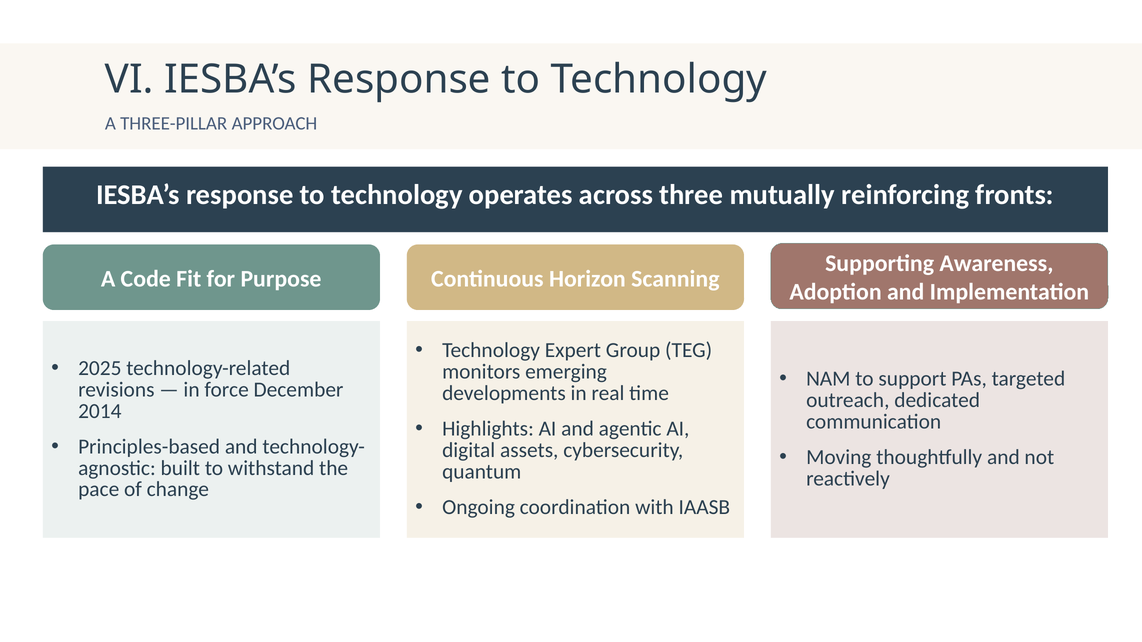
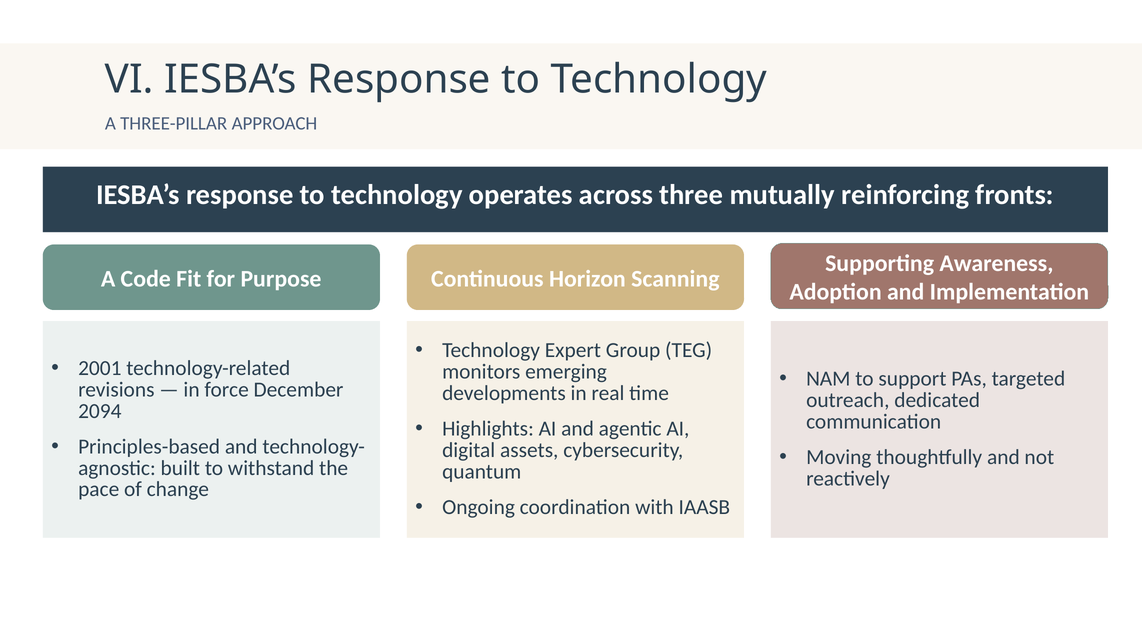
2025: 2025 -> 2001 (100, 368)
2014: 2014 -> 2094 (100, 411)
